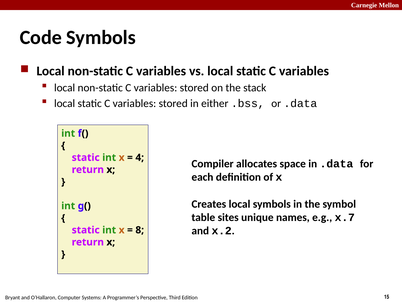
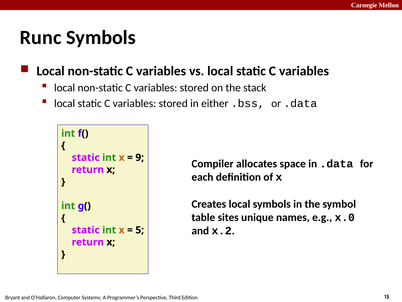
Code: Code -> Runc (41, 37)
4: 4 -> 9 (140, 157)
x.7: x.7 -> x.0 (345, 217)
8: 8 -> 5 (140, 230)
